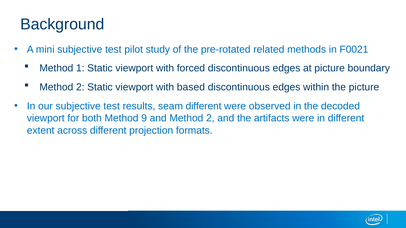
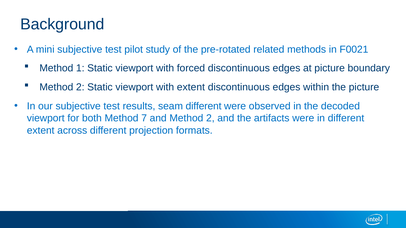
with based: based -> extent (191, 87)
9: 9 -> 7 (144, 118)
